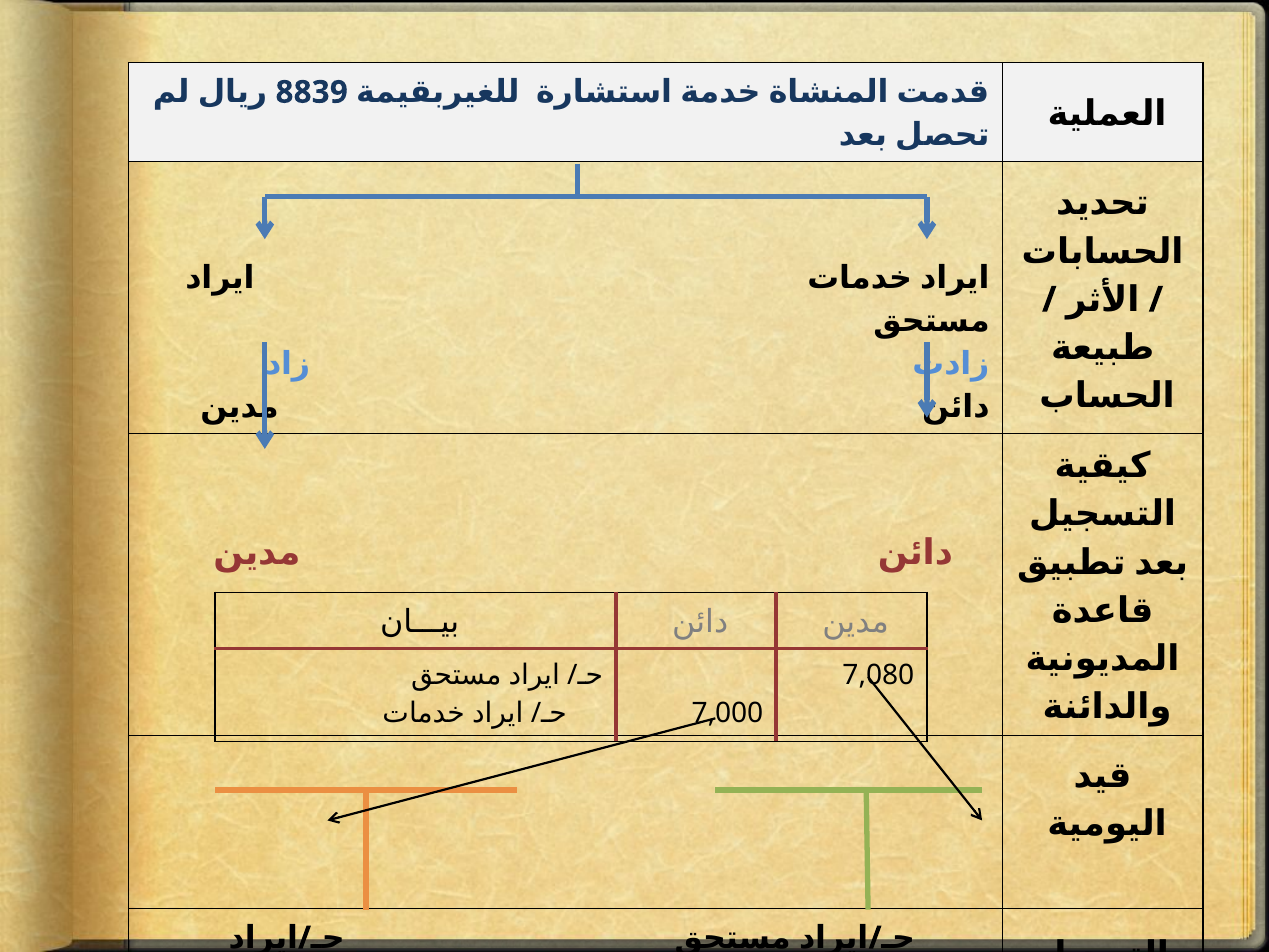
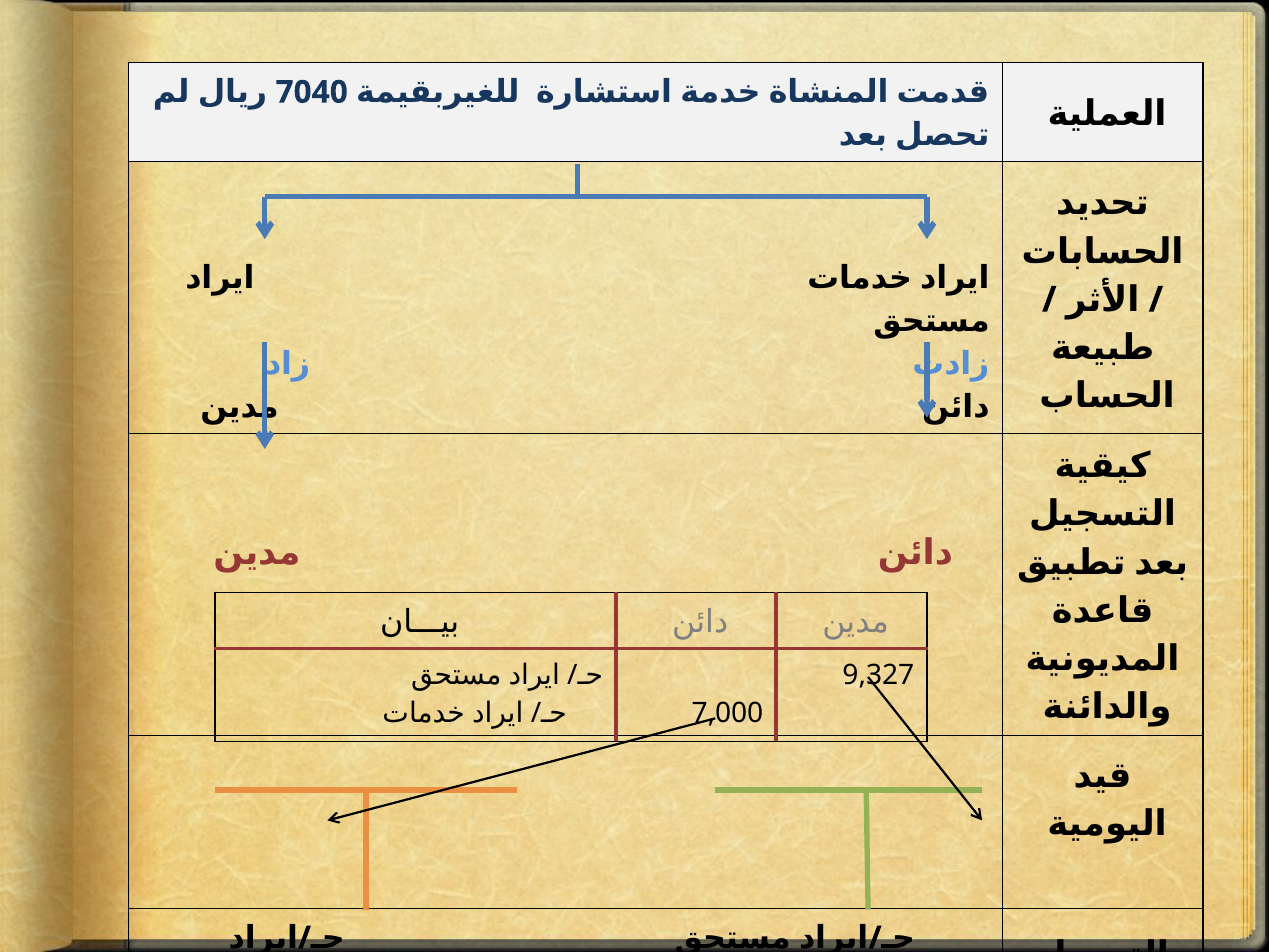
8839: 8839 -> 7040 (312, 92)
7,080: 7,080 -> 9,327 (878, 675)
